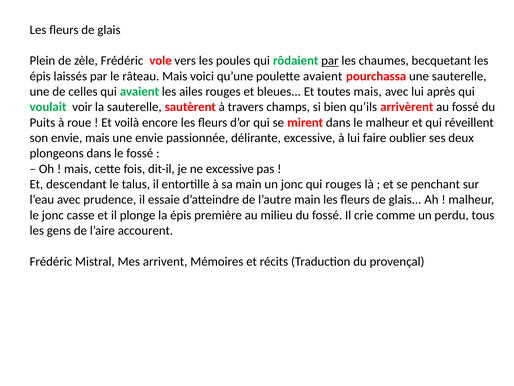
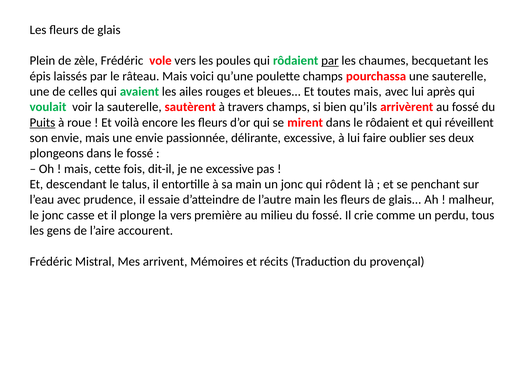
poulette avaient: avaient -> champs (323, 76)
Puits underline: none -> present (42, 122)
le malheur: malheur -> rôdaient (387, 122)
qui rouges: rouges -> rôdent (343, 184)
la épis: épis -> vers (181, 215)
